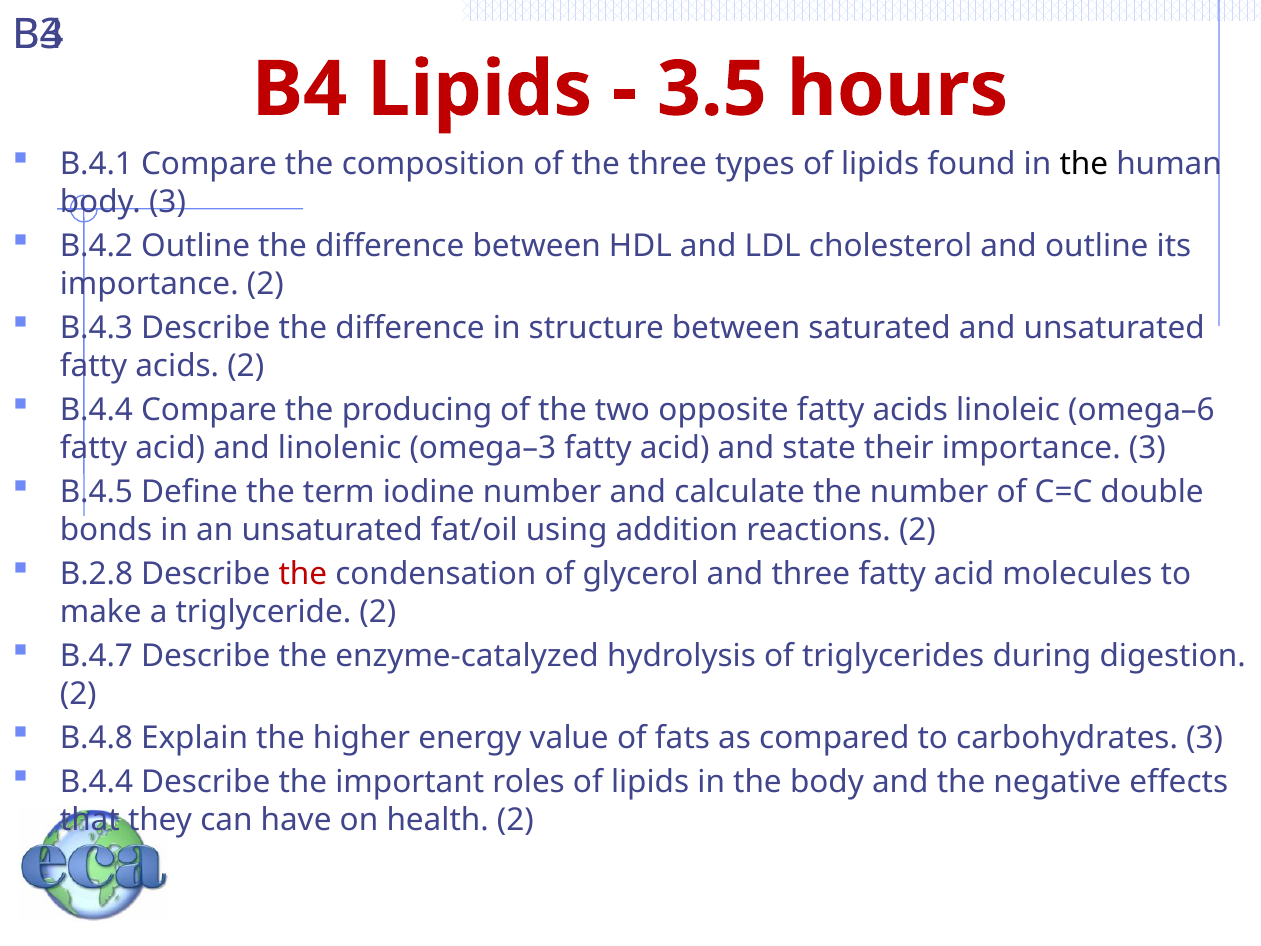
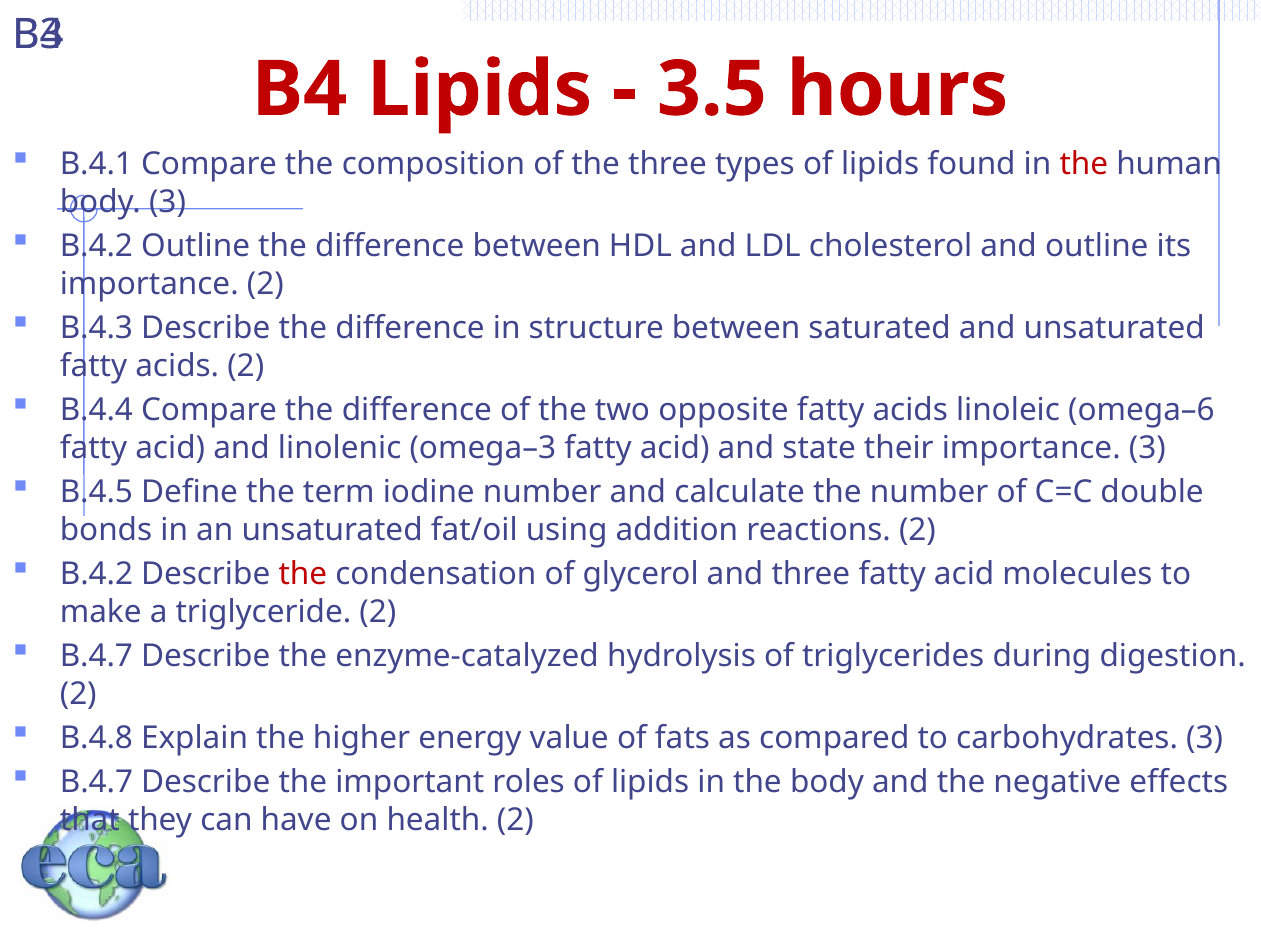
the colour: black -> red (1084, 164)
Compare the producing: producing -> difference (417, 410)
B.2.8: B.2.8 -> B.4.2 (96, 574)
B.4.4: B.4.4 -> B.4.7 (96, 782)
